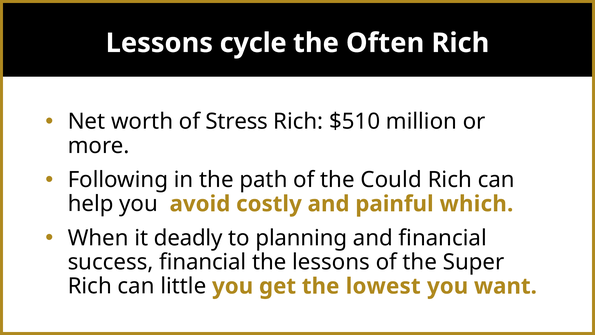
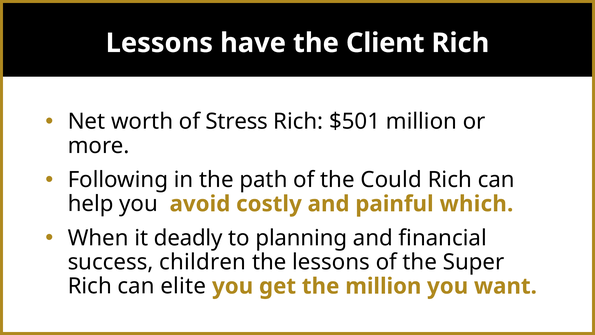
cycle: cycle -> have (253, 43)
Often: Often -> Client (385, 43)
$510: $510 -> $501 (355, 121)
success financial: financial -> children (203, 262)
little: little -> elite (183, 286)
the lowest: lowest -> million (383, 286)
